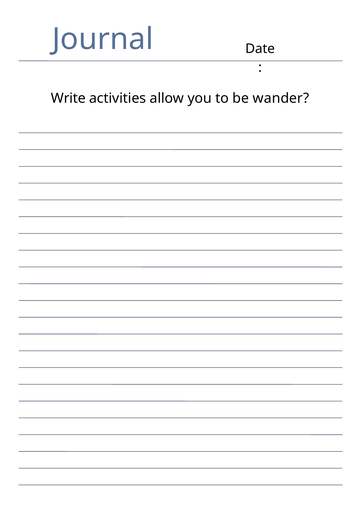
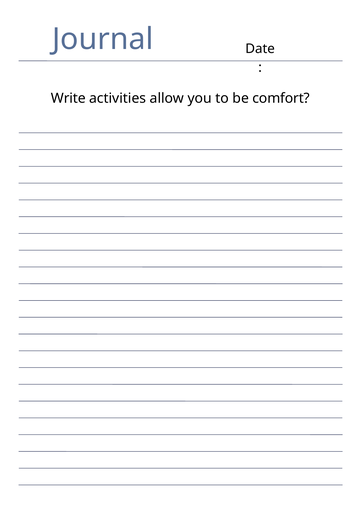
wander: wander -> comfort (281, 98)
